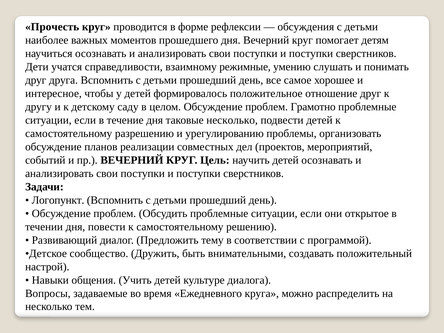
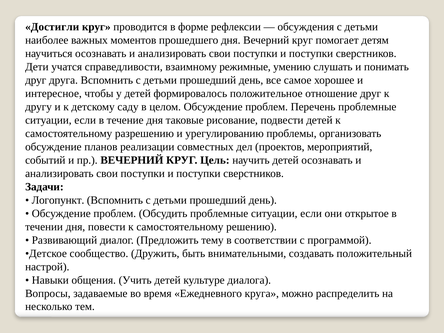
Прочесть: Прочесть -> Достигли (52, 27)
Грамотно: Грамотно -> Перечень (313, 107)
таковые несколько: несколько -> рисование (232, 120)
